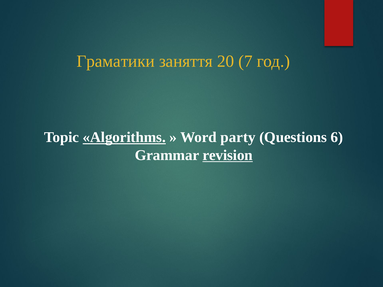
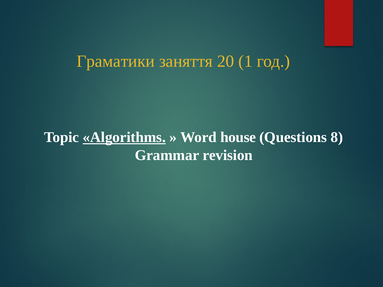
7: 7 -> 1 (245, 61)
party: party -> house (238, 137)
6: 6 -> 8 (337, 137)
revision underline: present -> none (228, 155)
